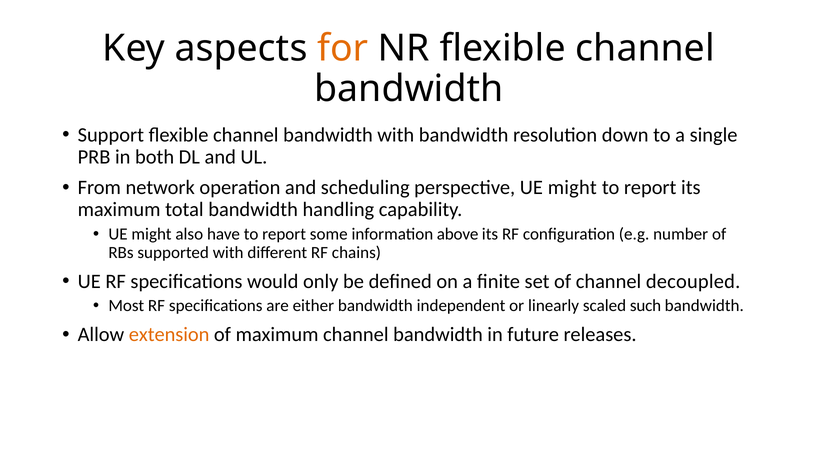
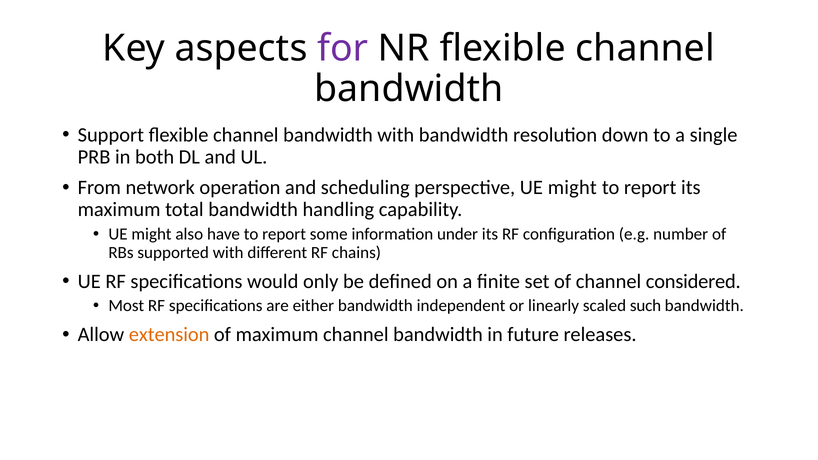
for colour: orange -> purple (343, 48)
above: above -> under (458, 234)
decoupled: decoupled -> considered (693, 281)
